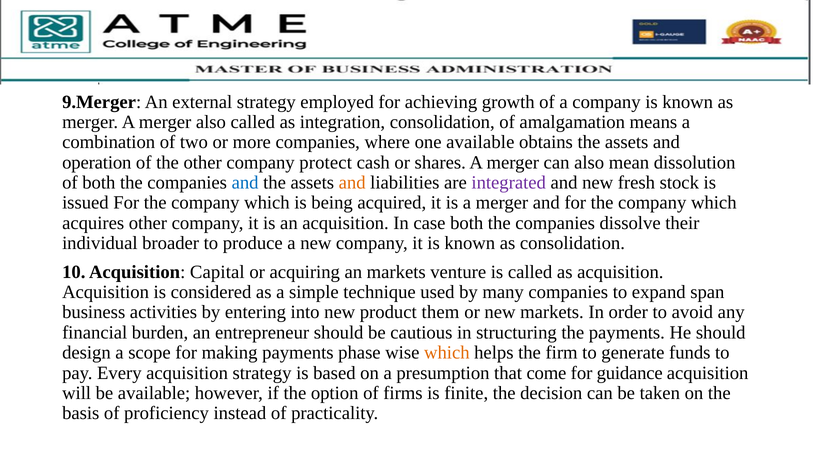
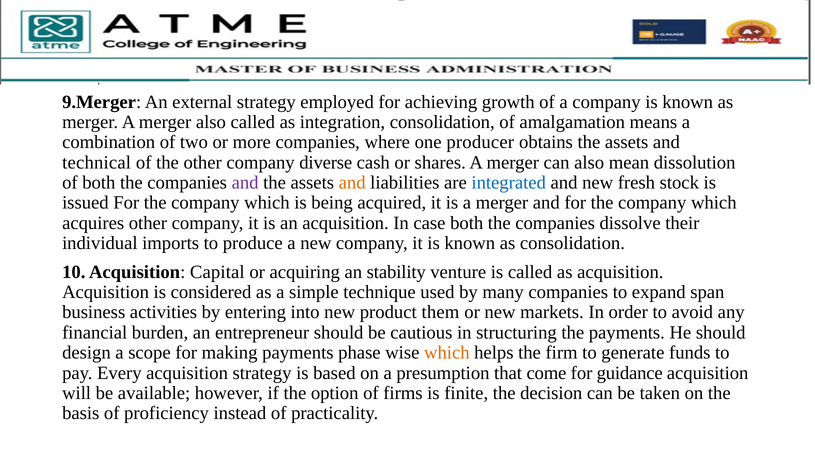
one available: available -> producer (480, 142)
operation: operation -> technical (97, 162)
protect: protect -> diverse (326, 162)
and colour: blue -> purple (245, 182)
integrated colour: purple -> blue (509, 182)
broader: broader -> imports (171, 243)
an markets: markets -> stability (396, 272)
